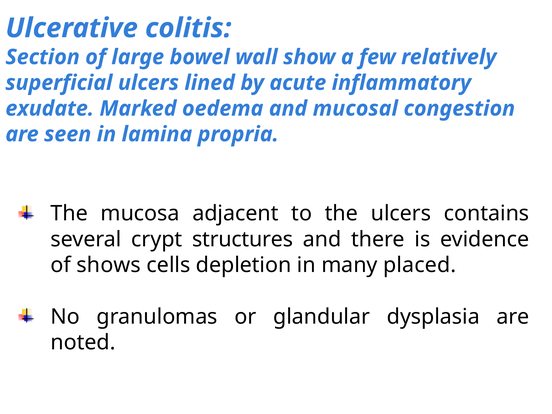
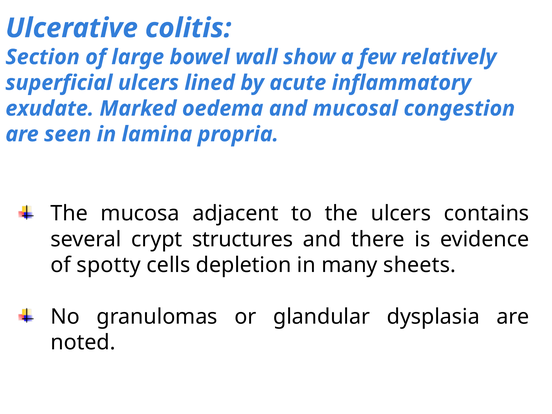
shows: shows -> spotty (109, 265)
placed: placed -> sheets (420, 265)
